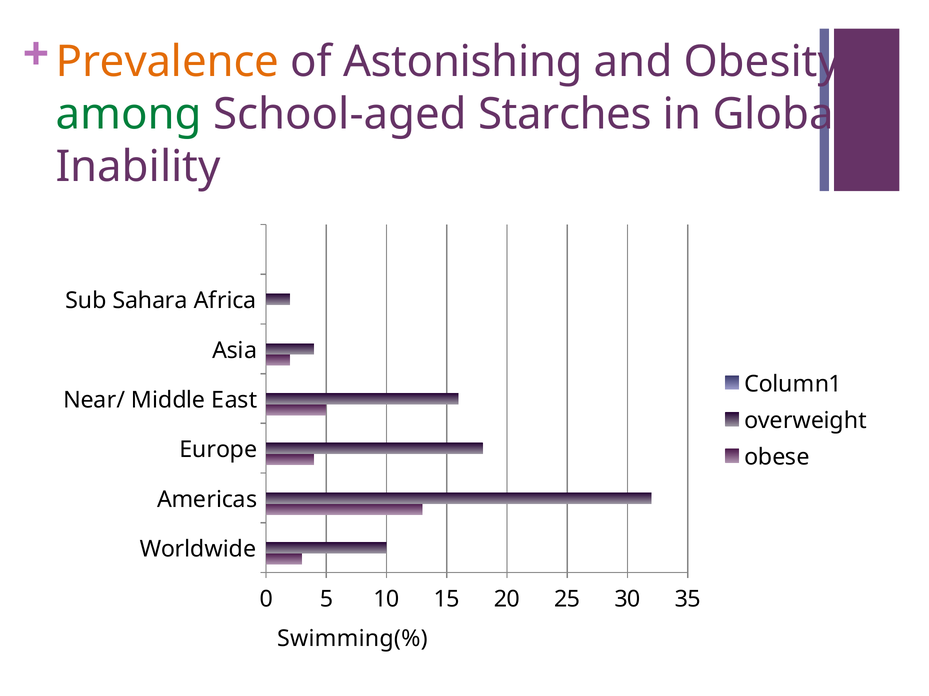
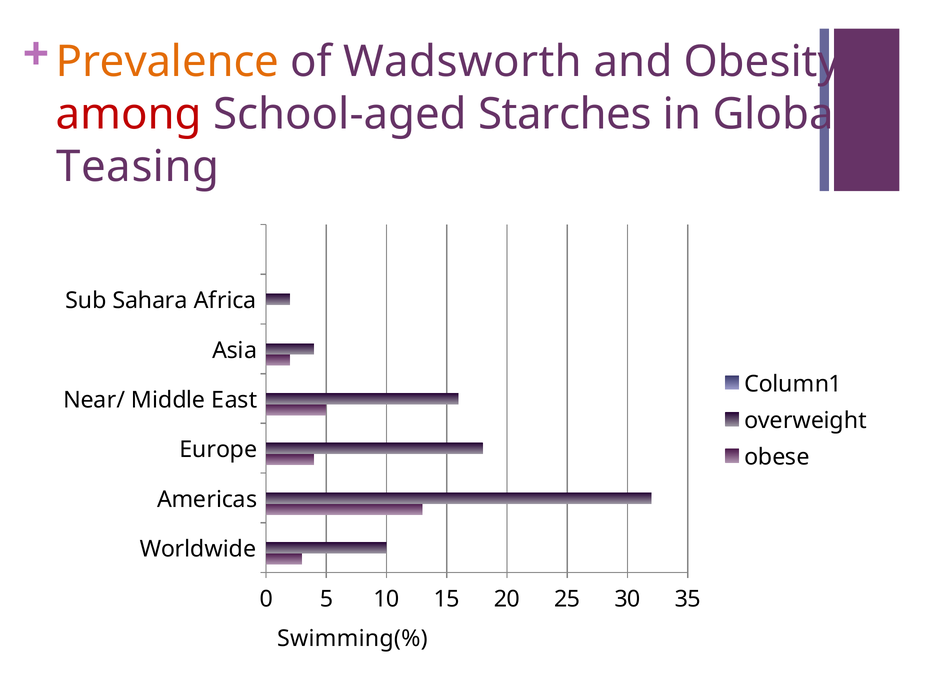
Astonishing: Astonishing -> Wadsworth (463, 62)
among colour: green -> red (129, 115)
Inability: Inability -> Teasing (138, 167)
